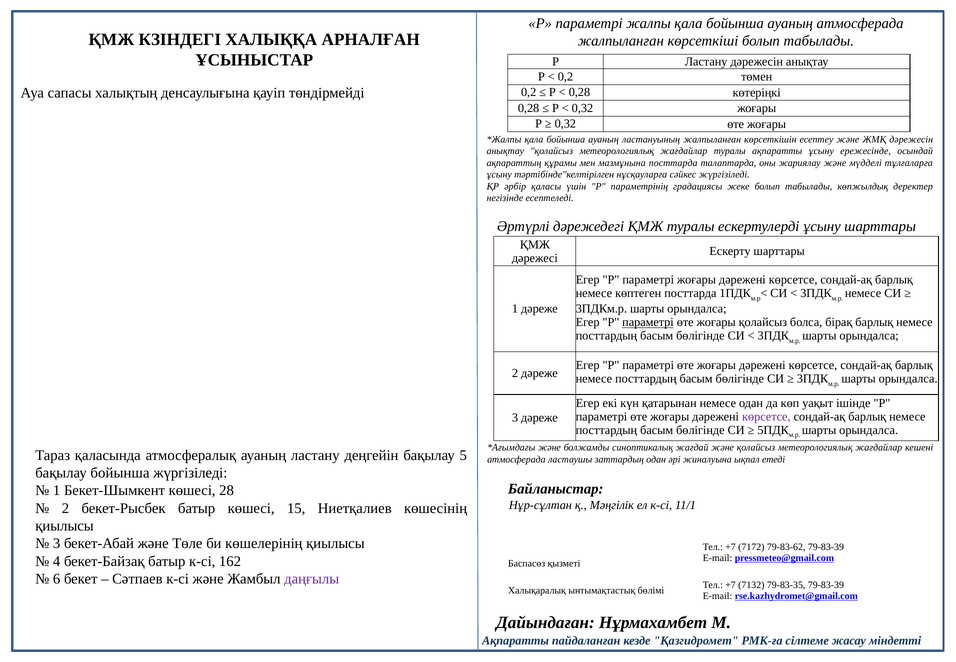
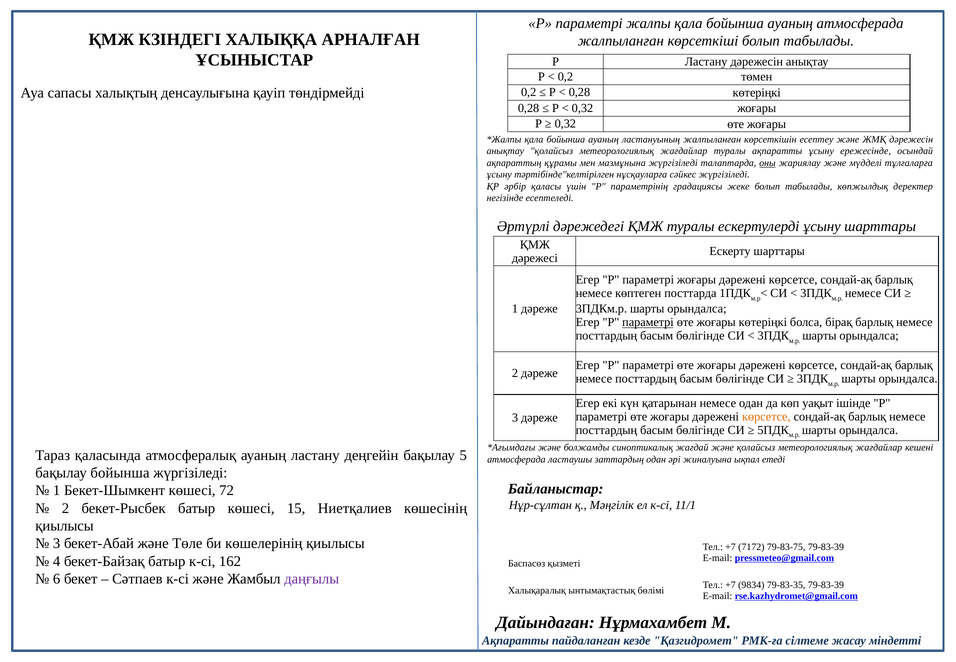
мазмұнына посттарда: посттарда -> жүргізіледі (673, 163)
оны underline: none -> present (767, 163)
жоғары қолайсыз: қолайсыз -> көтеріңкі (763, 322)
көрсетсе colour: purple -> orange (766, 417)
28: 28 -> 72 (227, 490)
79-83-62: 79-83-62 -> 79-83-75 (786, 547)
7132: 7132 -> 9834 (751, 585)
